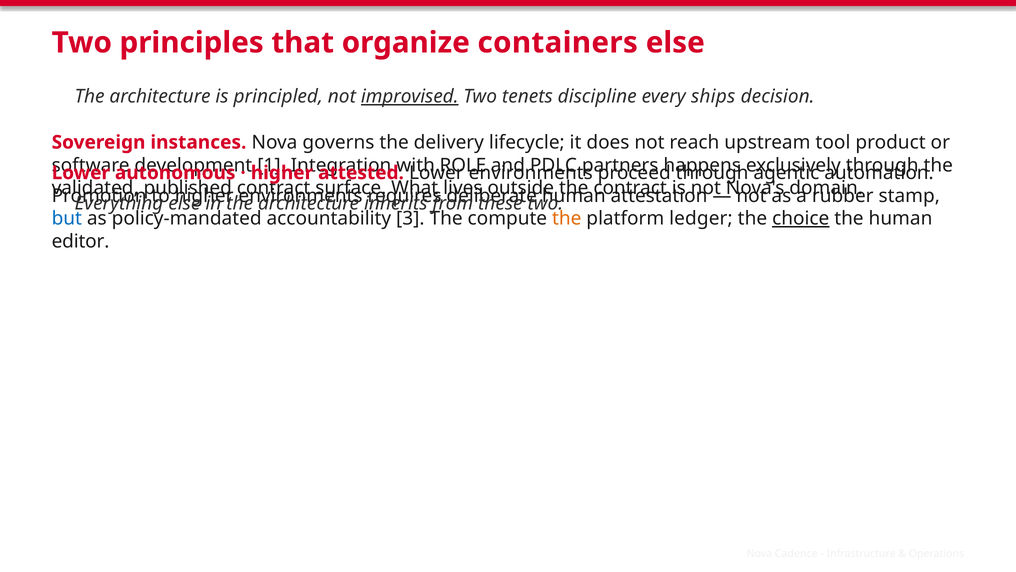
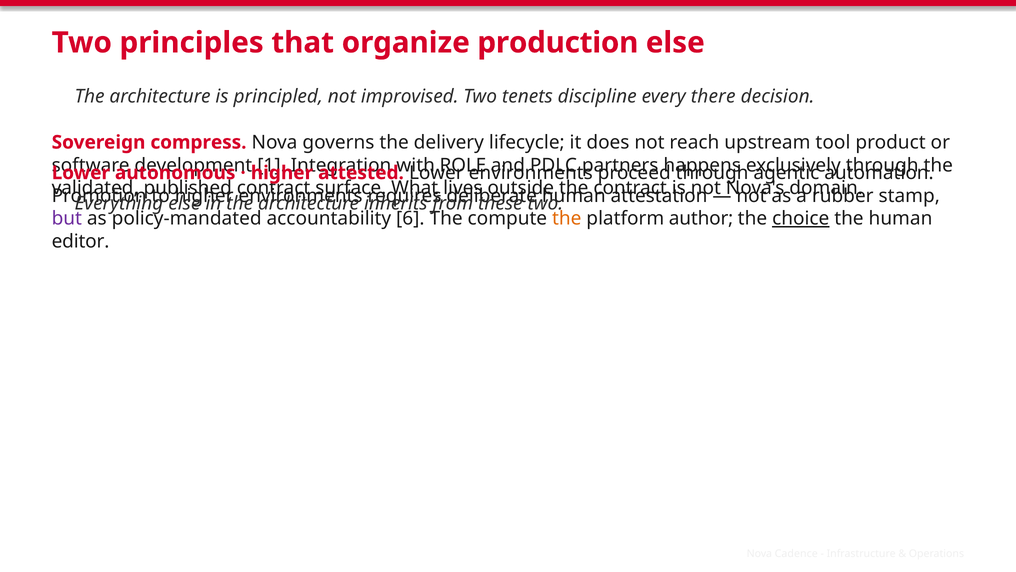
containers: containers -> production (558, 43)
improvised underline: present -> none (410, 96)
ships: ships -> there (713, 96)
instances: instances -> compress (198, 142)
but colour: blue -> purple (67, 218)
3: 3 -> 6 (410, 218)
ledger: ledger -> author (701, 218)
